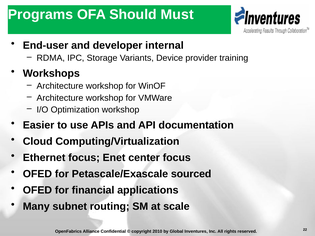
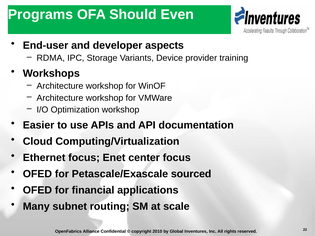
Must: Must -> Even (177, 15)
internal: internal -> aspects (165, 45)
